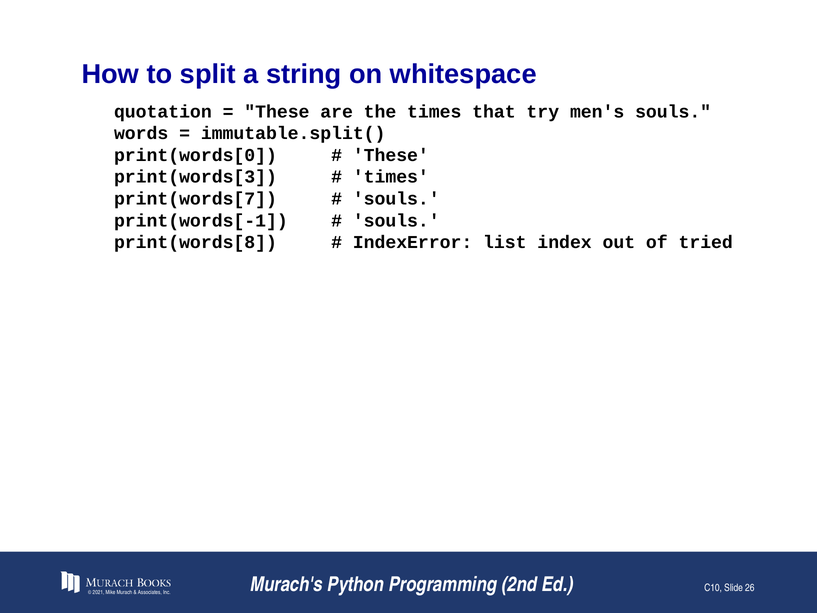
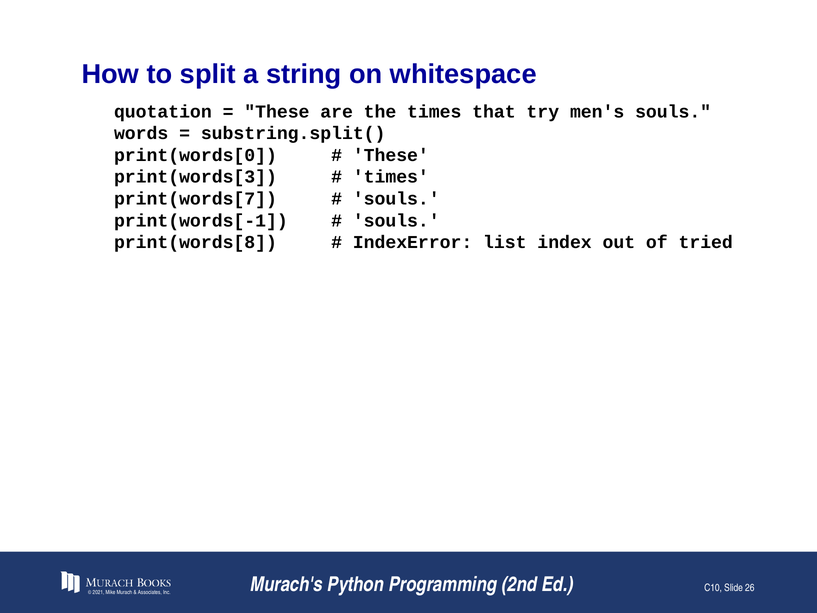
immutable.split(: immutable.split( -> substring.split( (293, 133)
